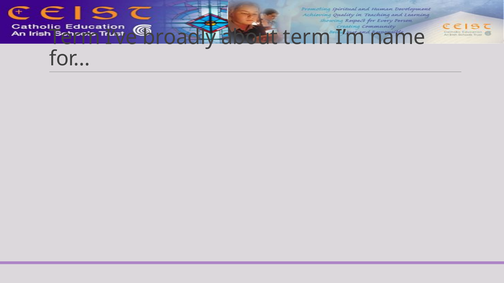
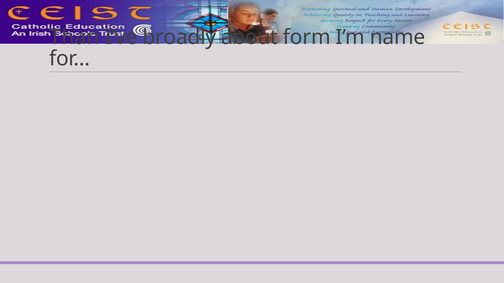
Term: Term -> Than (75, 37)
about term: term -> form (307, 37)
